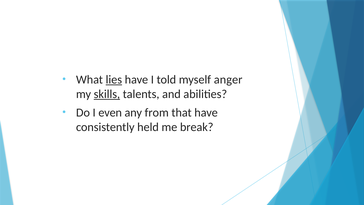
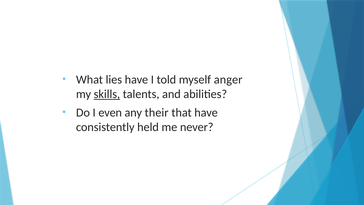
lies underline: present -> none (114, 79)
from: from -> their (157, 112)
break: break -> never (197, 127)
